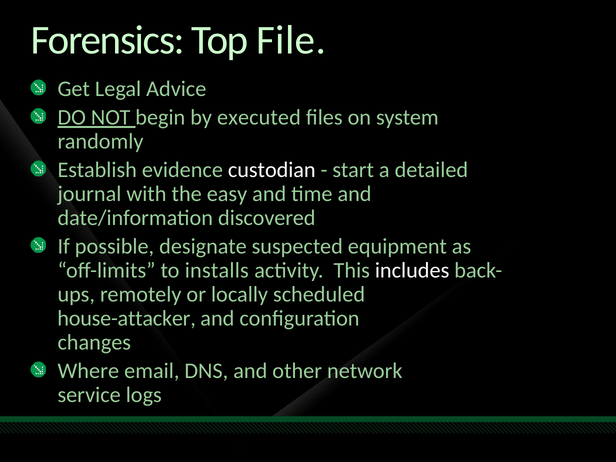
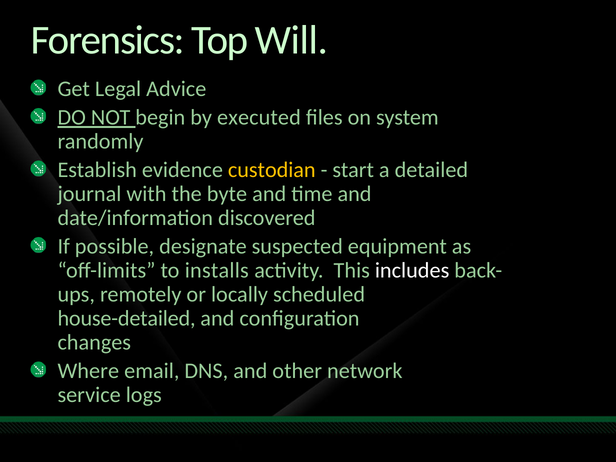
File: File -> Will (291, 40)
custodian colour: white -> yellow (272, 170)
easy: easy -> byte (227, 194)
house-attacker: house-attacker -> house-detailed (127, 318)
